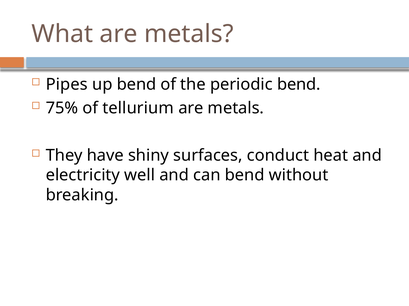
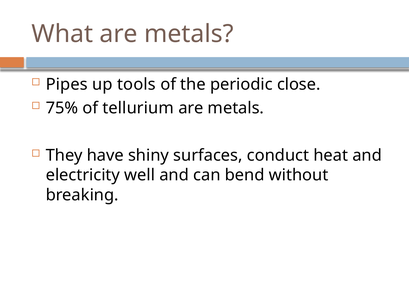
up bend: bend -> tools (136, 85)
periodic bend: bend -> close (299, 85)
